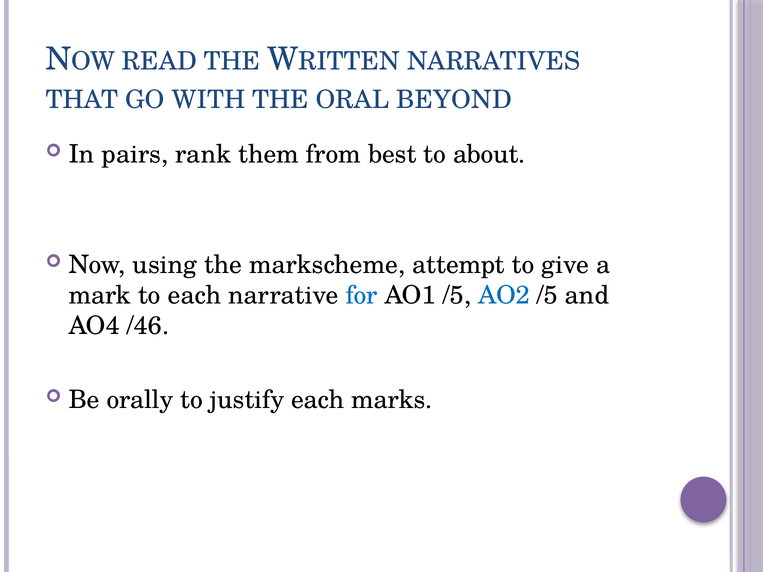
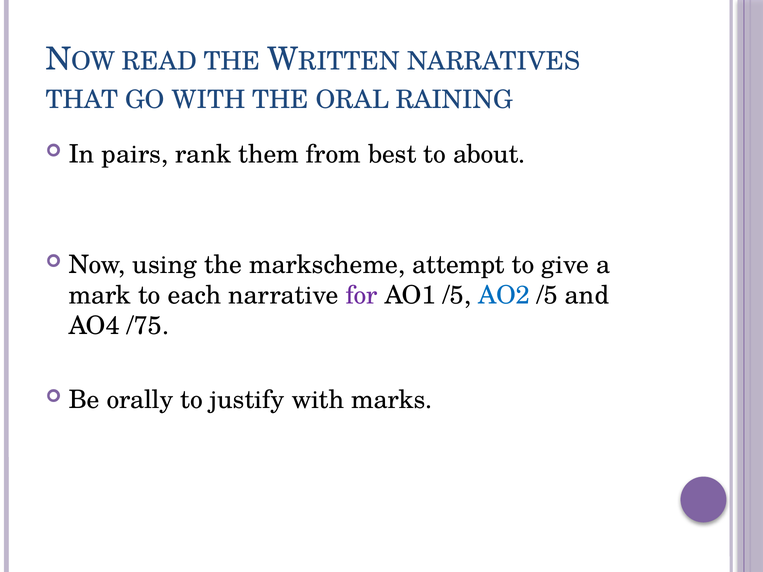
BEYOND: BEYOND -> RAINING (454, 100)
for colour: blue -> purple (362, 296)
/46: /46 -> /75 (148, 326)
justify each: each -> with (318, 400)
